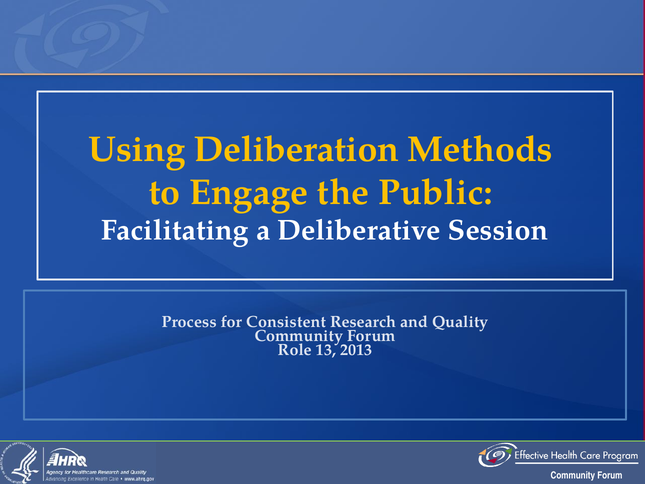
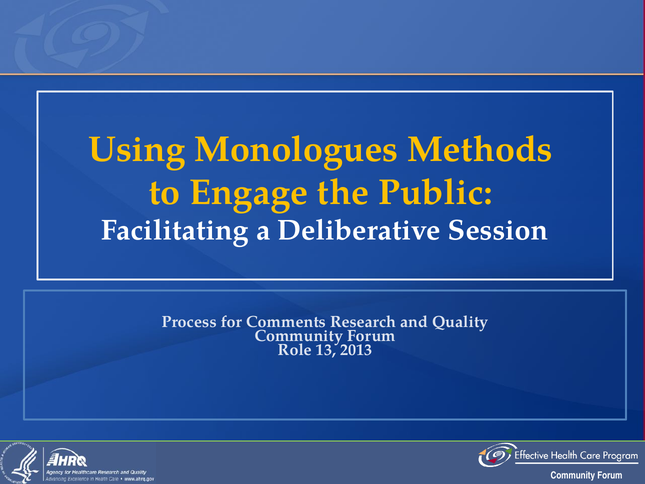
Deliberation: Deliberation -> Monologues (296, 149)
Consistent: Consistent -> Comments (286, 322)
